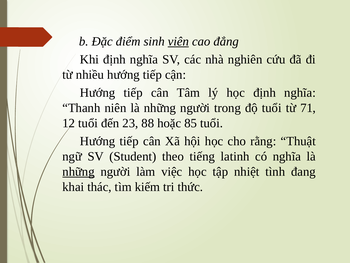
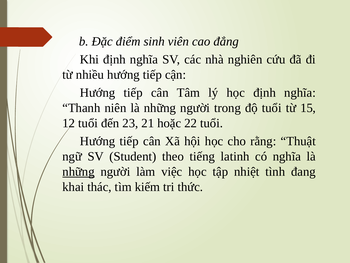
viên underline: present -> none (178, 41)
71: 71 -> 15 (308, 108)
88: 88 -> 21 (148, 123)
85: 85 -> 22 (191, 123)
